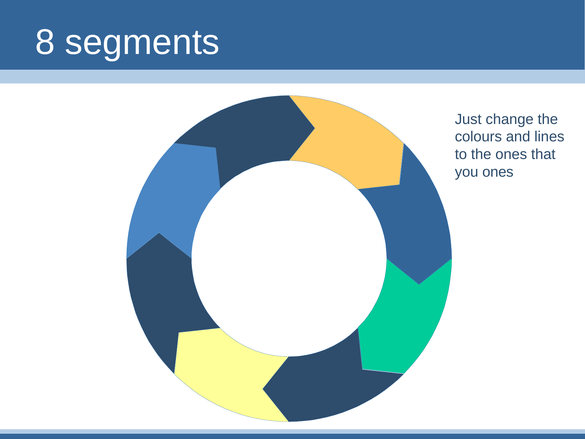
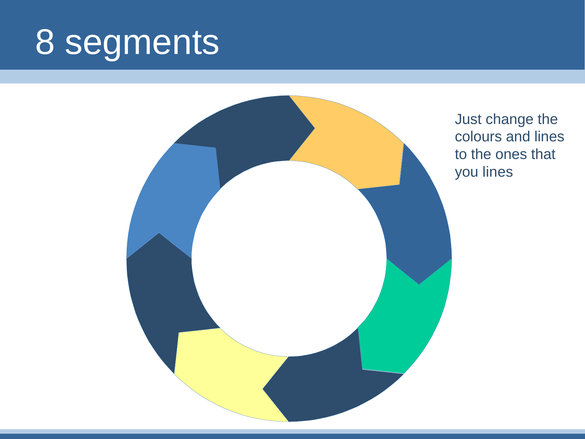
you ones: ones -> lines (498, 172)
